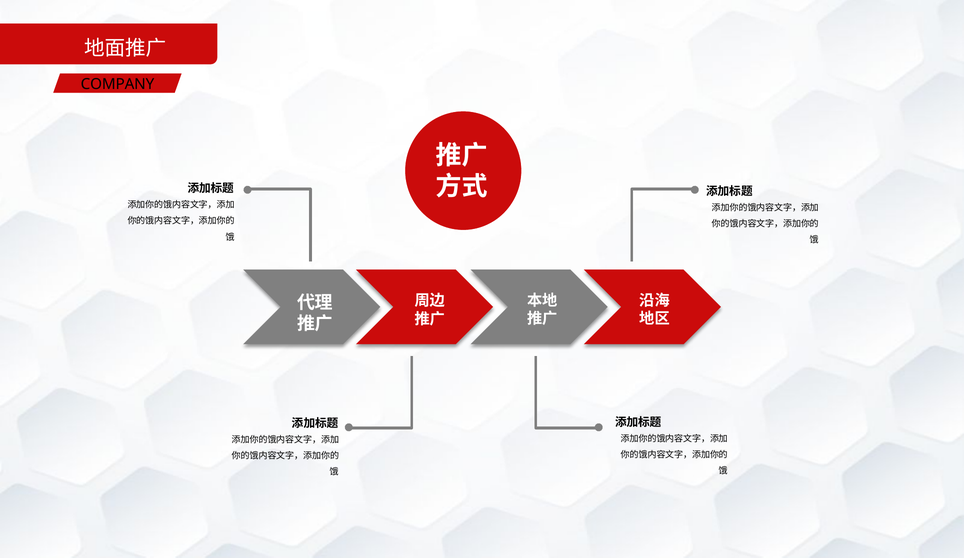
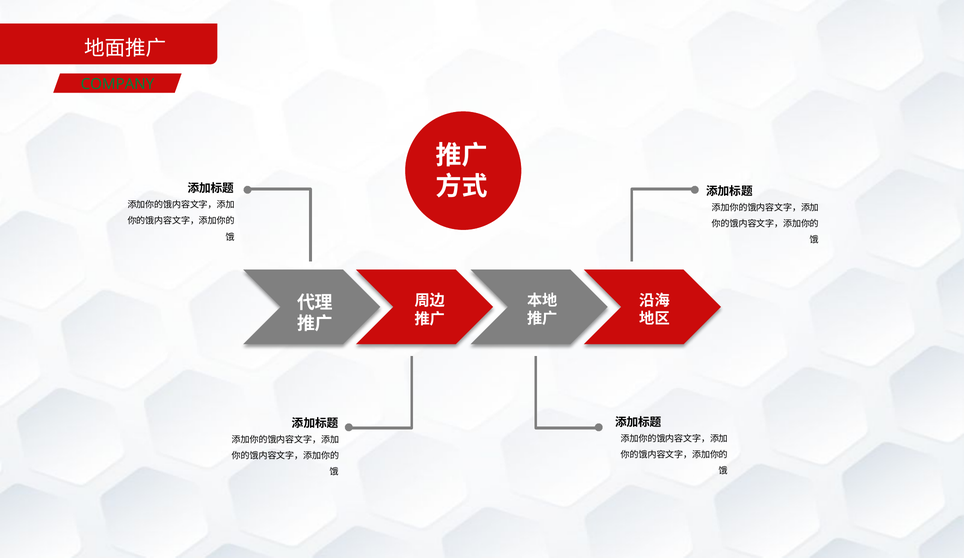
COMPANY colour: black -> green (117, 84)
